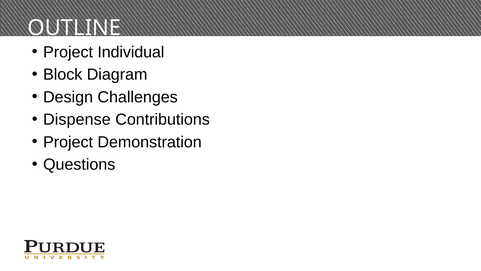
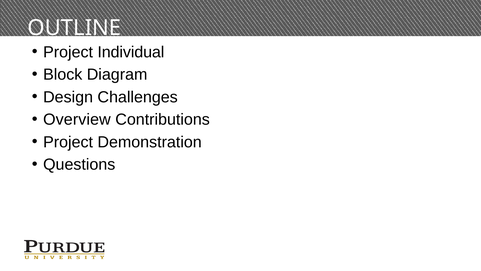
Dispense: Dispense -> Overview (77, 119)
